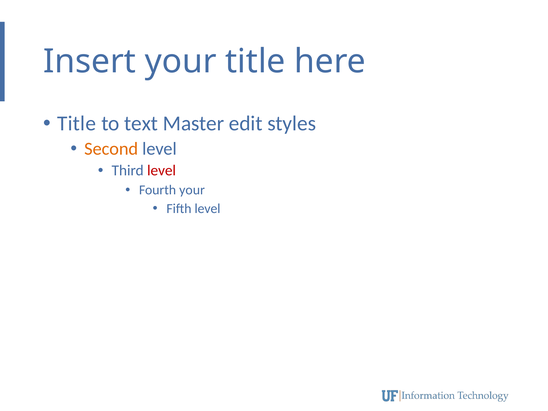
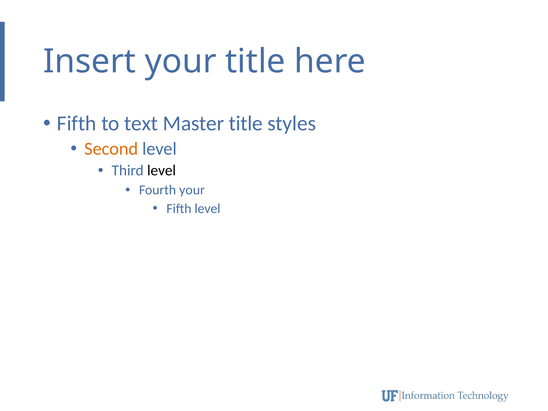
Title: Title -> Fifth (77, 124)
Master edit: edit -> title (246, 124)
level colour: red -> black (162, 171)
